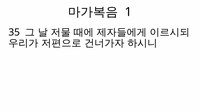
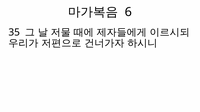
1: 1 -> 6 (128, 12)
